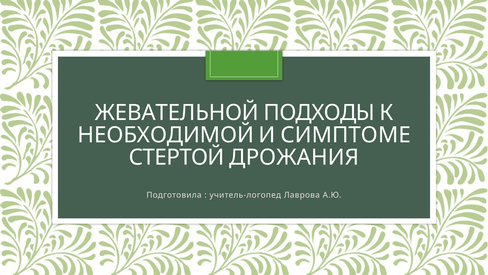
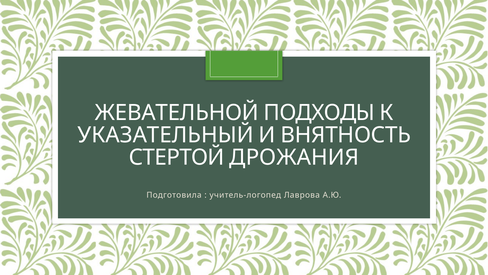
НЕОБХОДИМОЙ: НЕОБХОДИМОЙ -> УКАЗАТЕЛЬНЫЙ (166, 135)
СИМПТОМЕ: СИМПТОМЕ -> ВНЯТНОСТЬ (346, 135)
